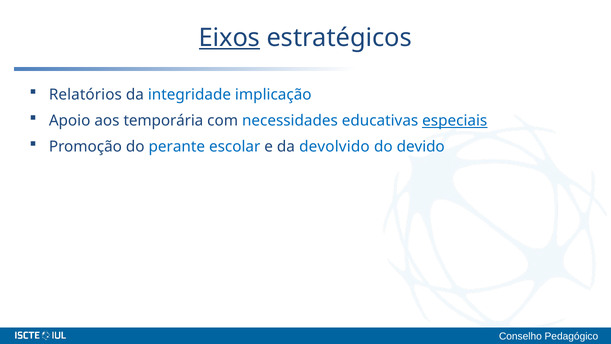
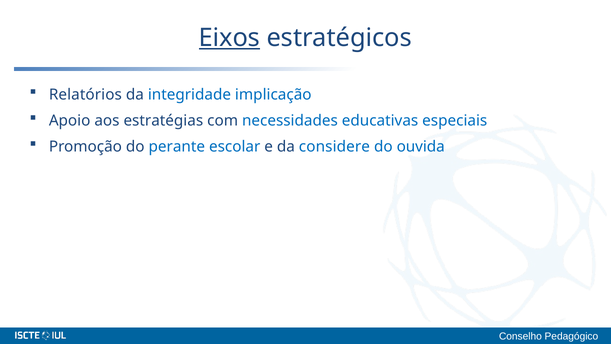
temporária: temporária -> estratégias (163, 121)
especiais underline: present -> none (455, 121)
devolvido: devolvido -> considere (334, 146)
devido: devido -> ouvida (421, 146)
